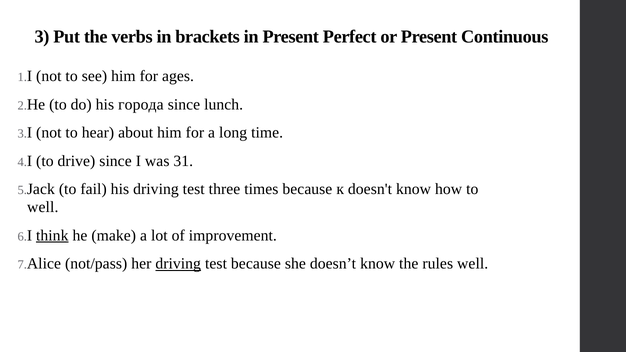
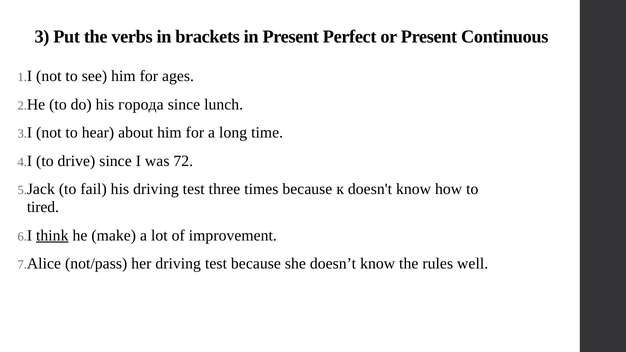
31: 31 -> 72 (183, 161)
well: well -> tired (43, 207)
driving underline: present -> none (178, 264)
